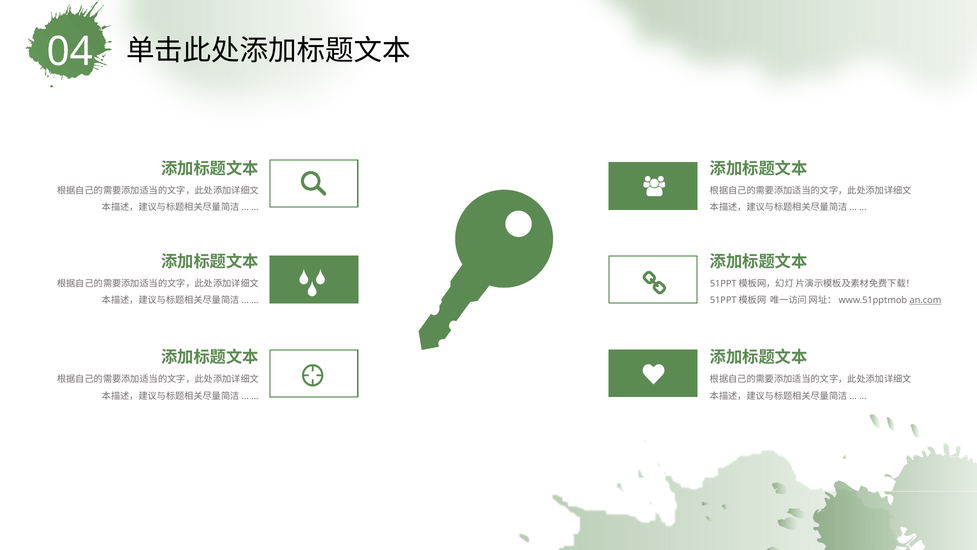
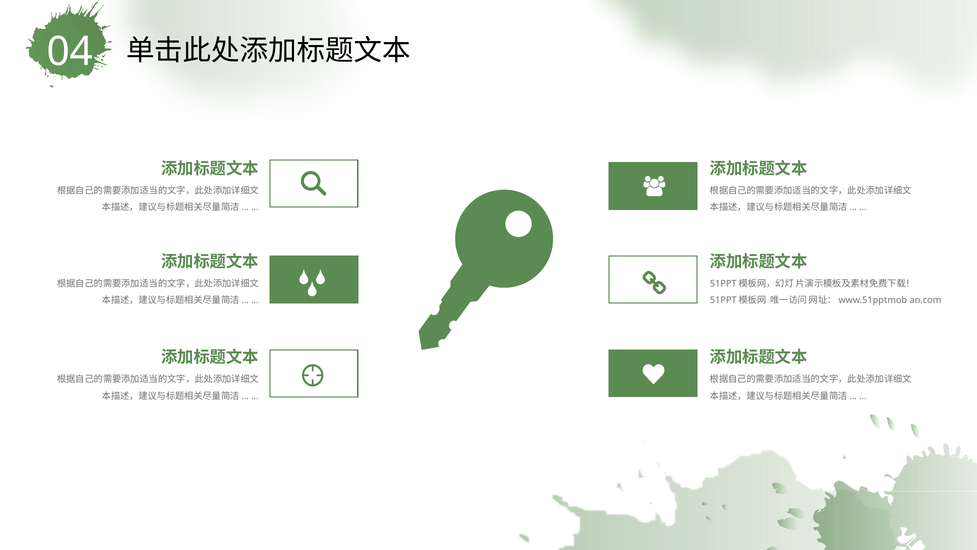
an.com underline: present -> none (925, 300)
